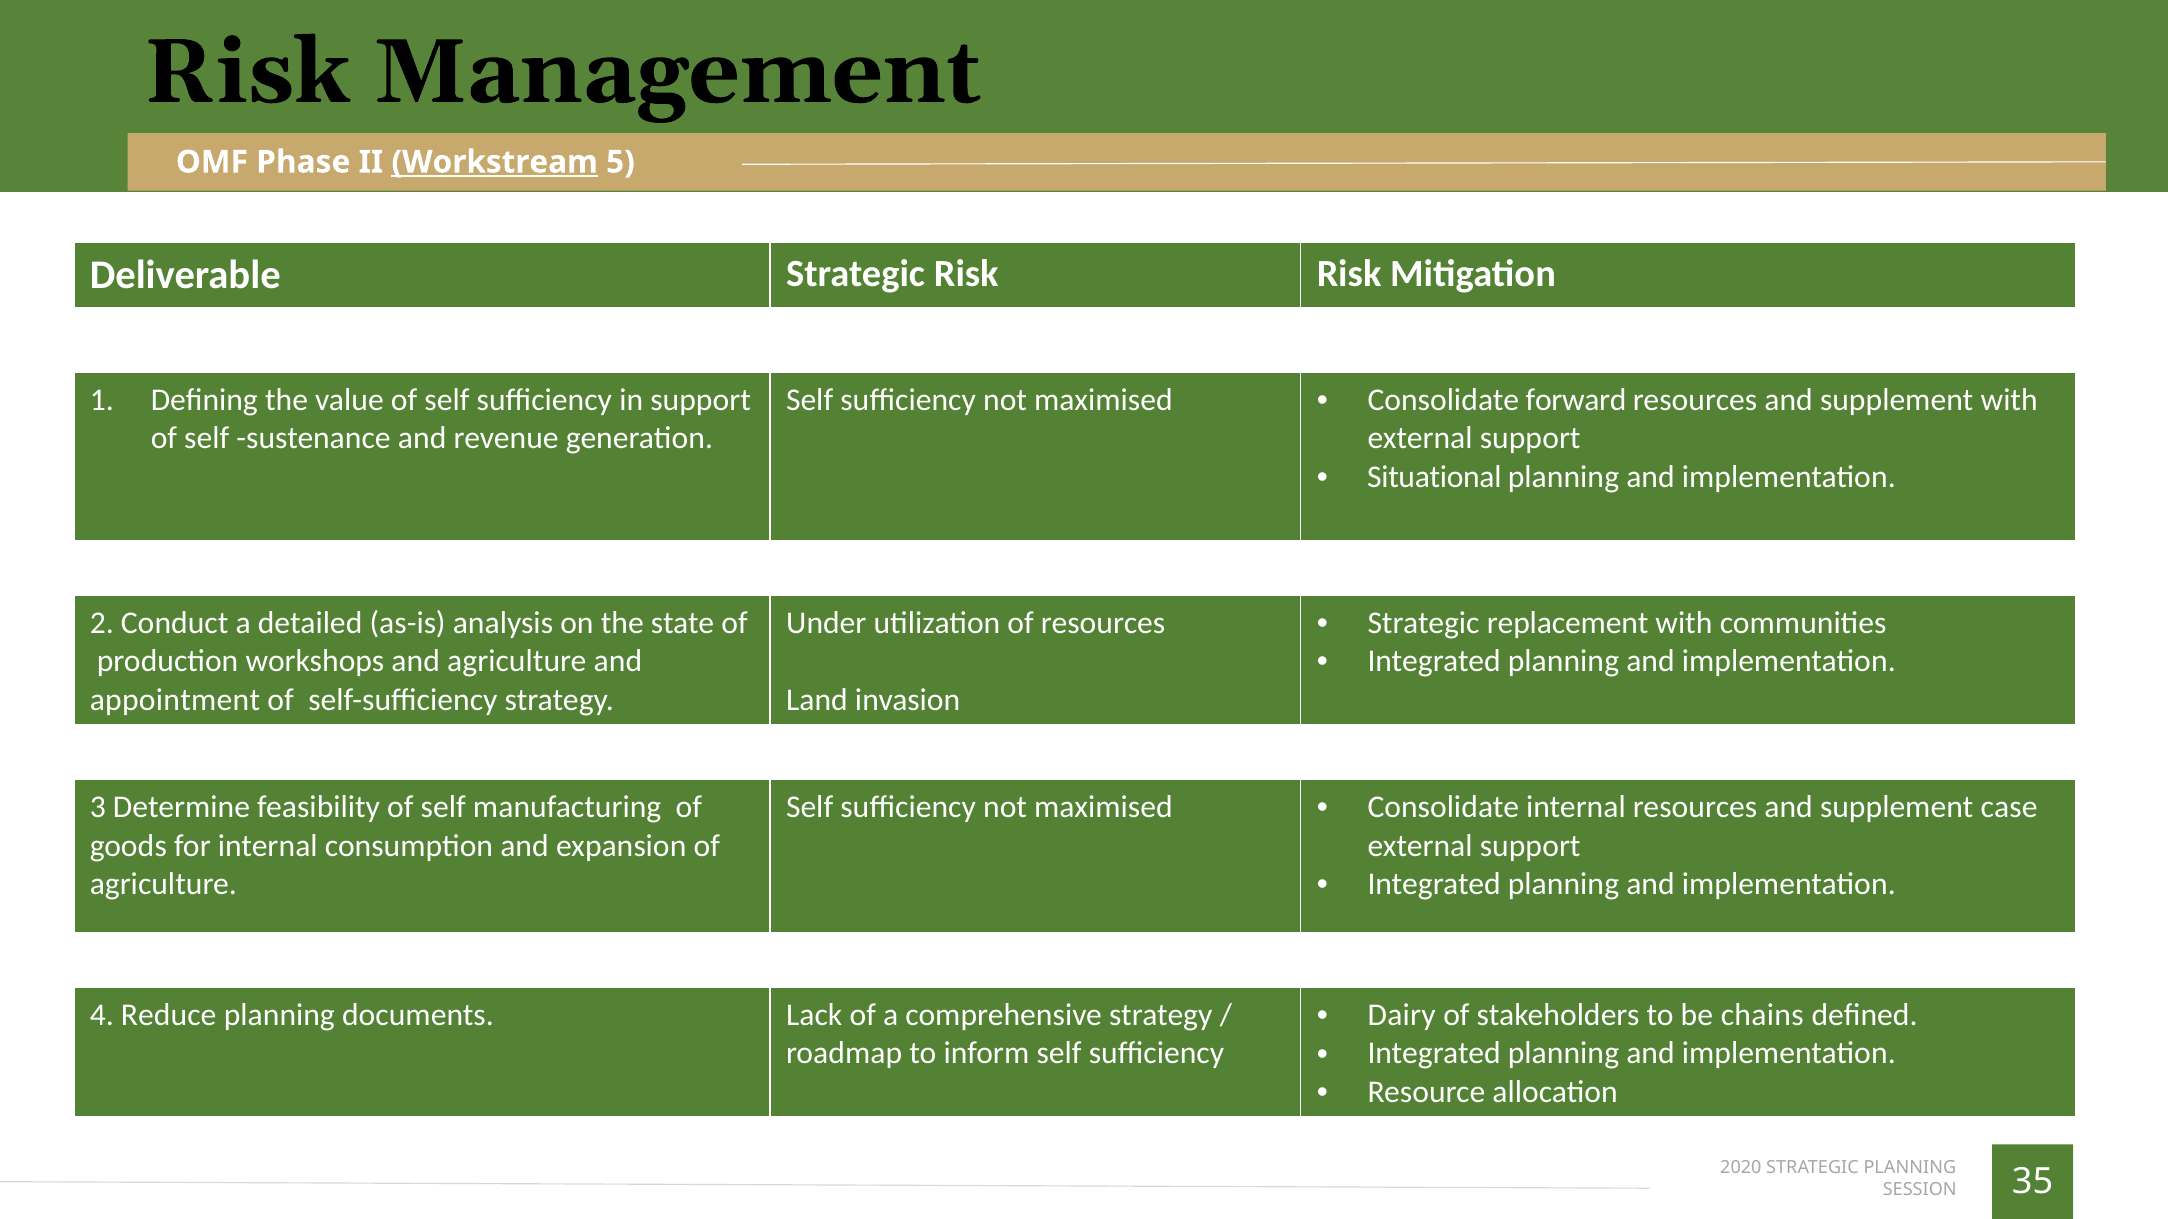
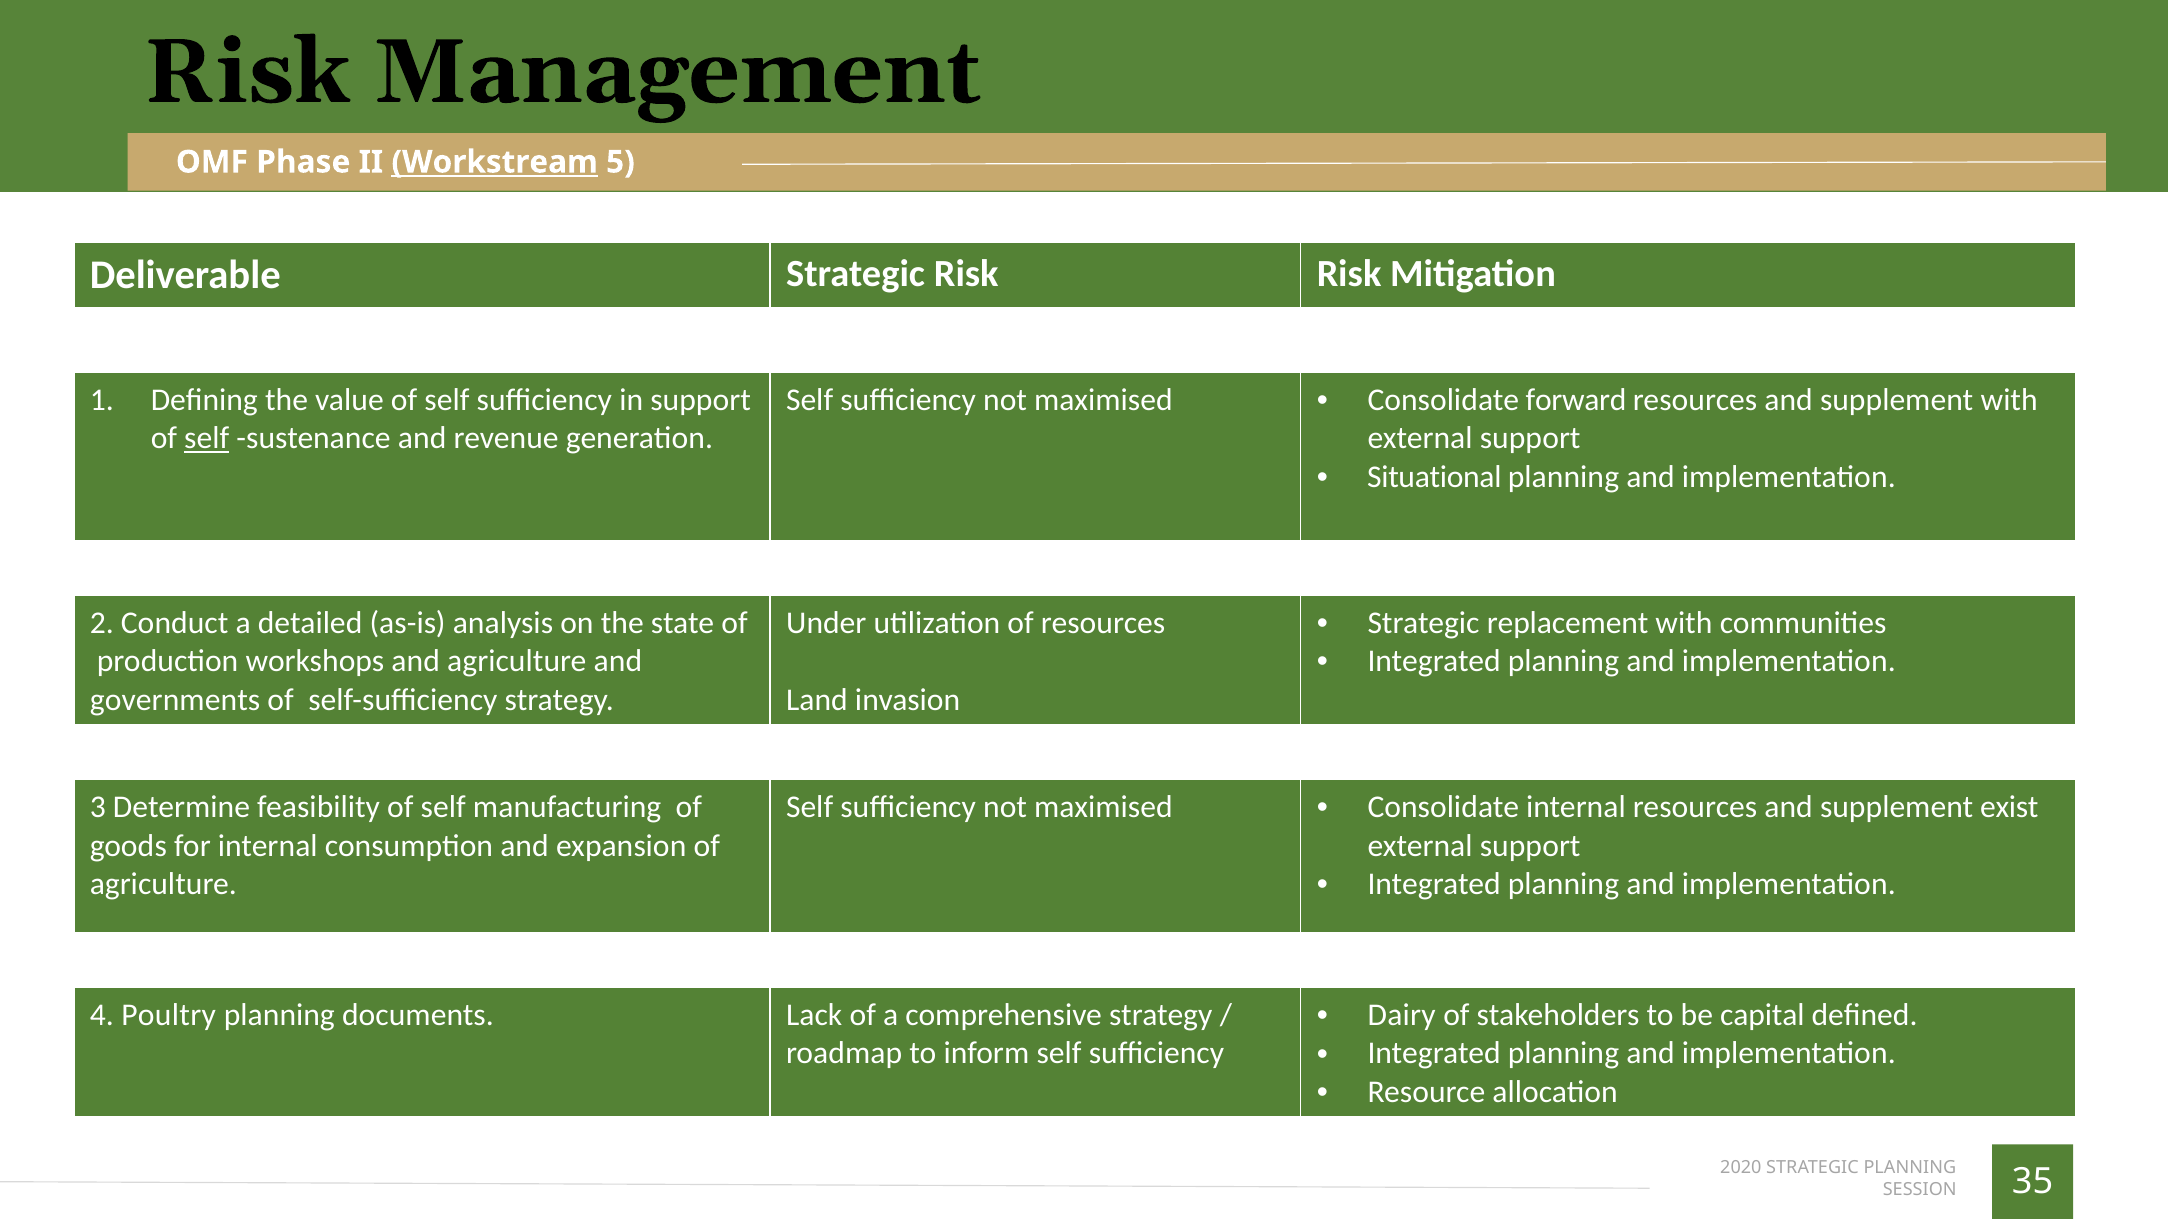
self underline: none -> present (207, 439)
appointment: appointment -> governments (175, 700)
case: case -> exist (2009, 808)
chains: chains -> capital (1762, 1015)
Reduce: Reduce -> Poultry (169, 1015)
